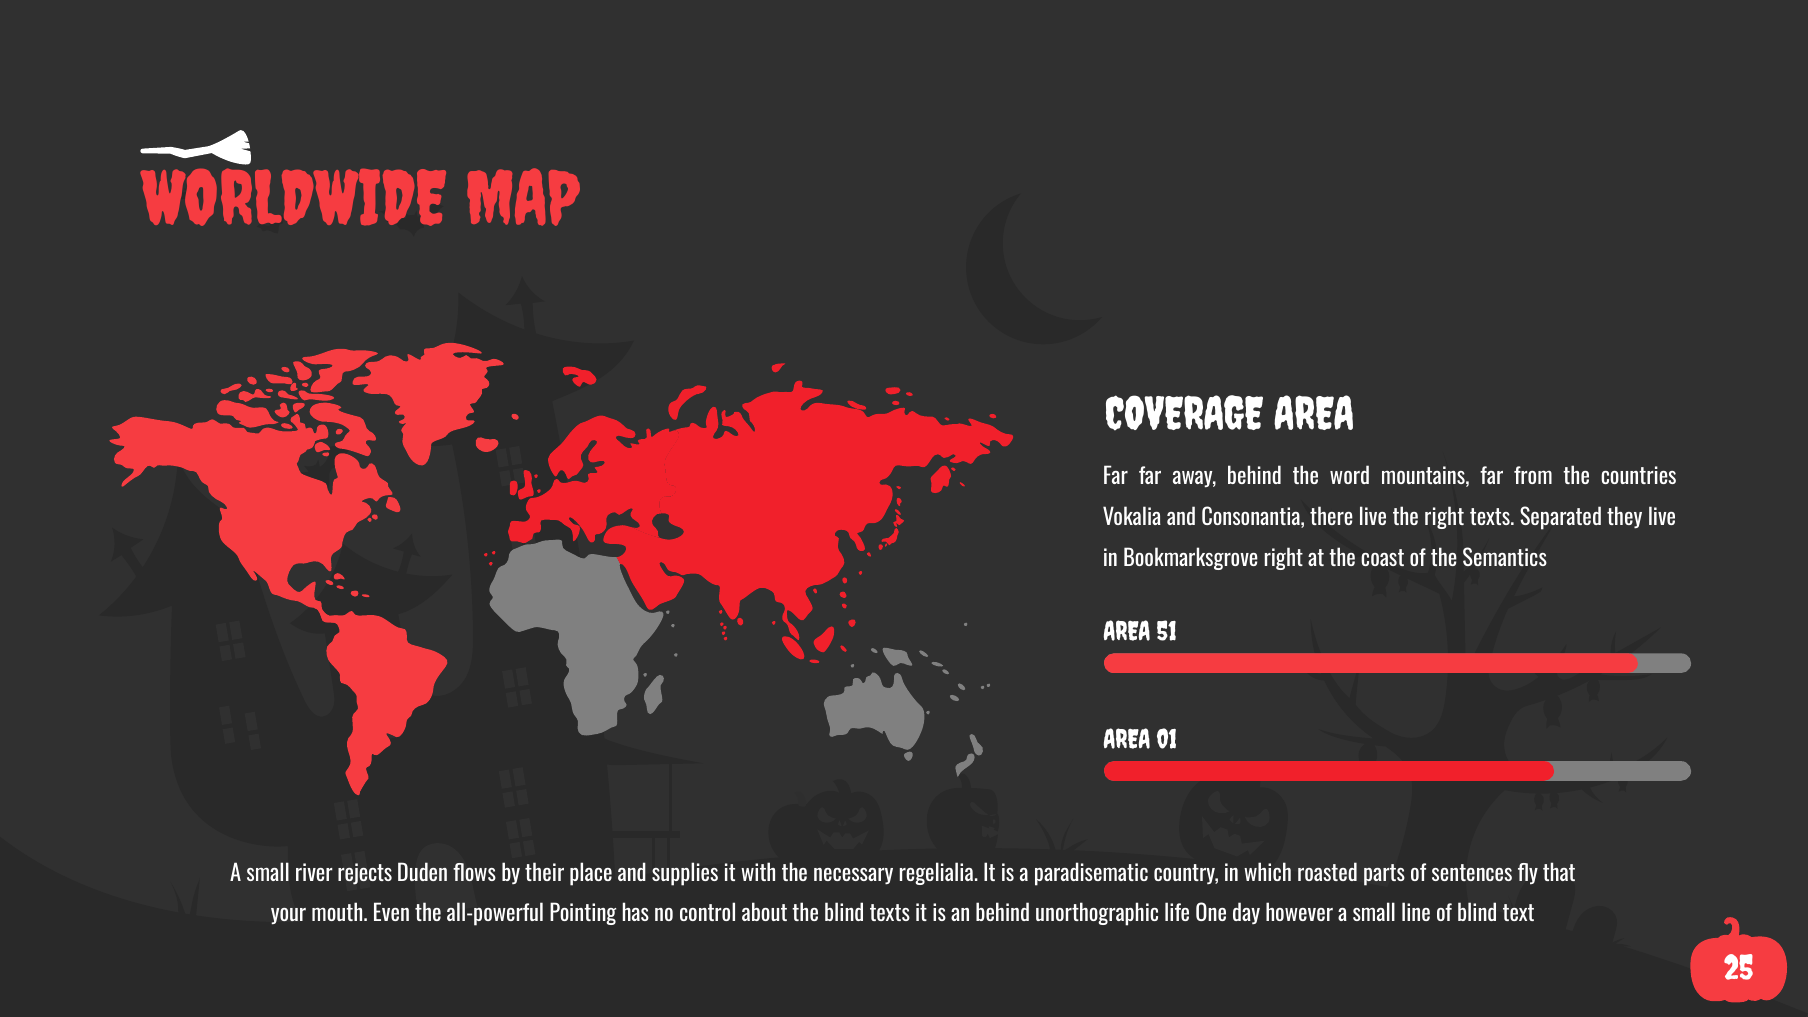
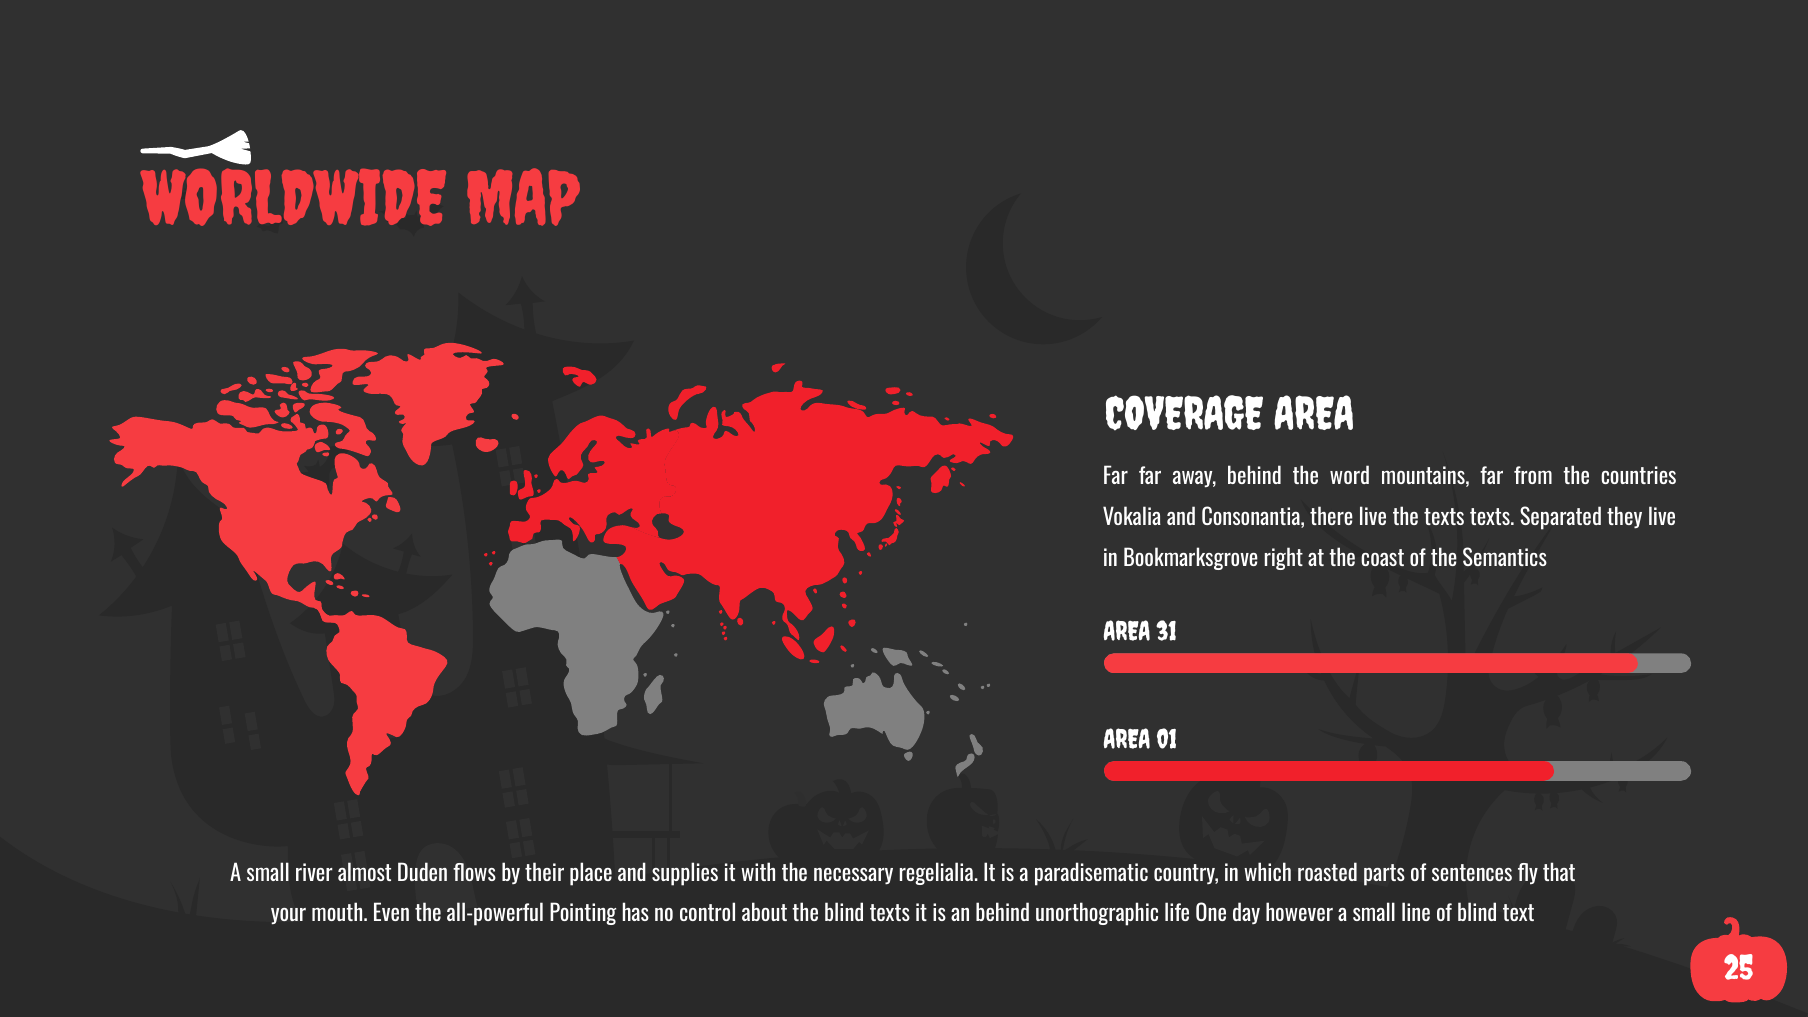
the right: right -> texts (1444, 518)
51: 51 -> 31 (1167, 632)
rejects: rejects -> almost (365, 874)
